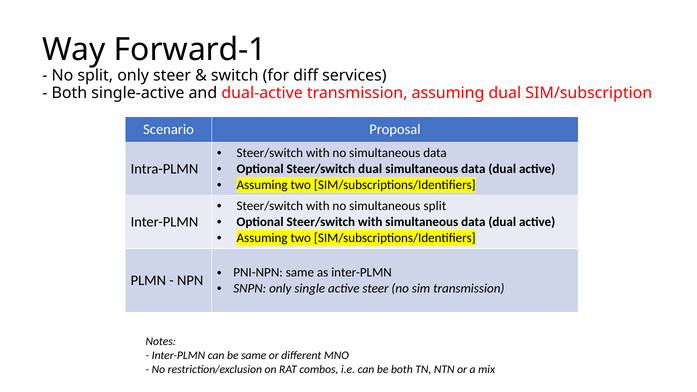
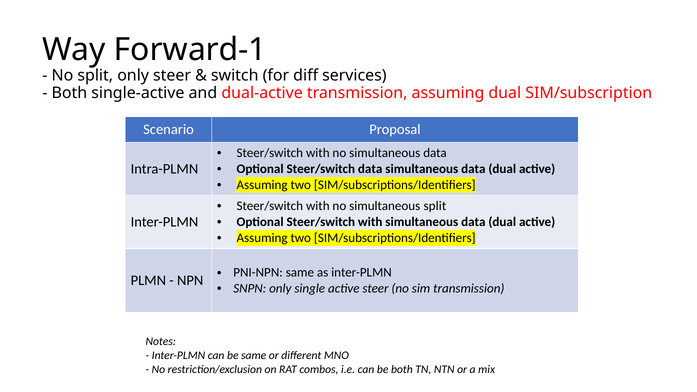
Steer/switch dual: dual -> data (370, 169)
